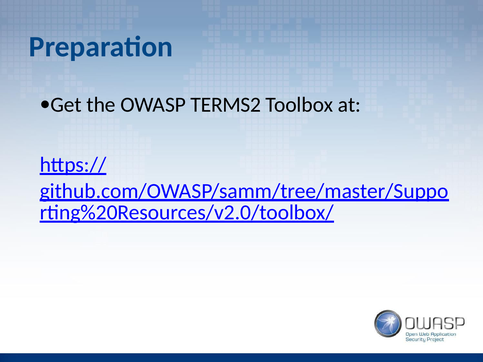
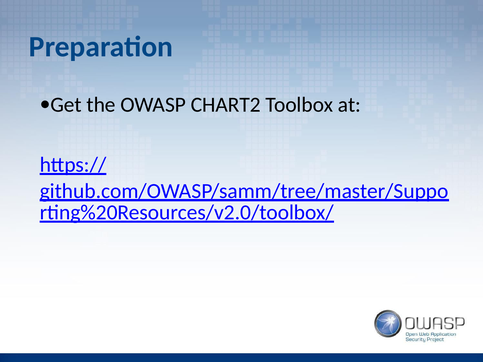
TERMS2: TERMS2 -> CHART2 (226, 105)
